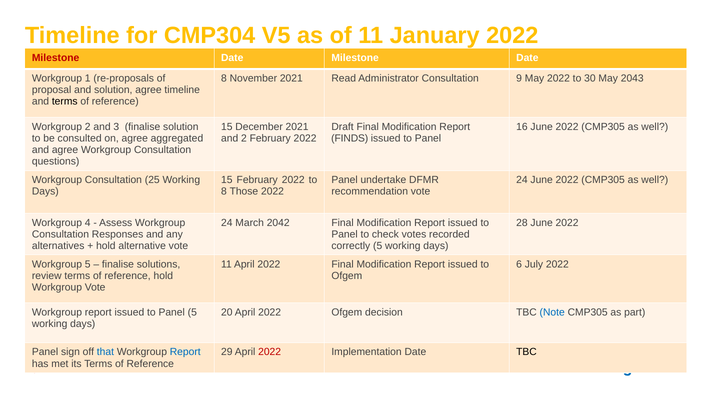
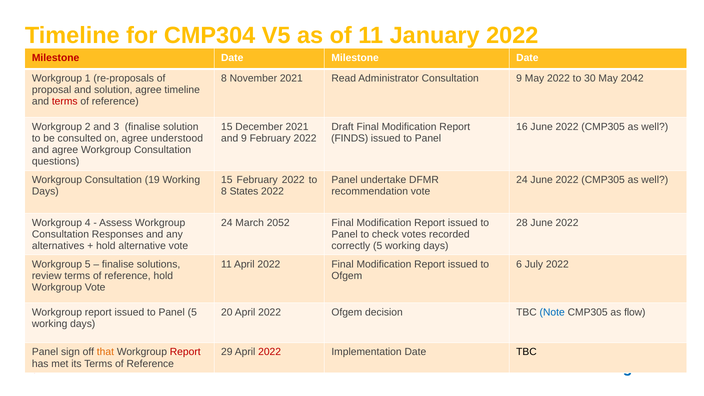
2043: 2043 -> 2042 (632, 78)
terms colour: black -> red (65, 101)
aggregated: aggregated -> understood (177, 138)
and 2: 2 -> 9 (244, 138)
25: 25 -> 19 (152, 180)
Those: Those -> States (244, 192)
2042: 2042 -> 2052 (278, 223)
part: part -> flow (635, 312)
that colour: blue -> orange (105, 352)
Report colour: blue -> red (185, 352)
